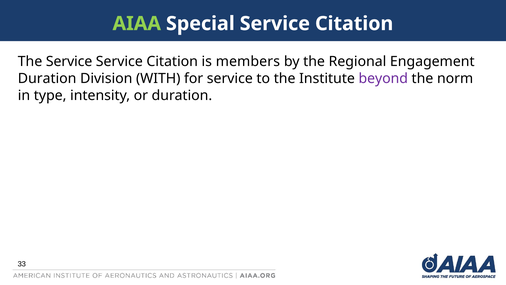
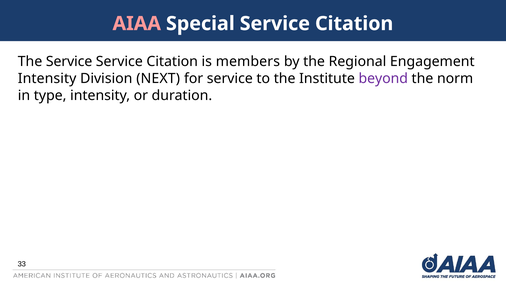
AIAA colour: light green -> pink (137, 24)
Duration: Duration -> Intensity (47, 78)
WITH: WITH -> NEXT (158, 78)
